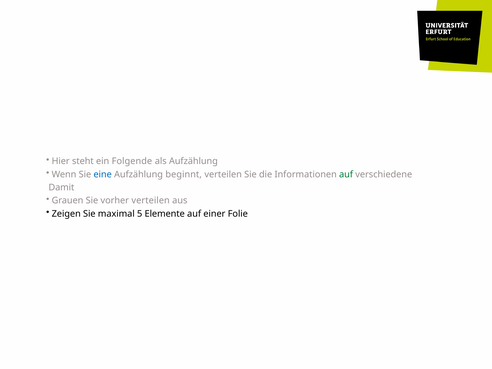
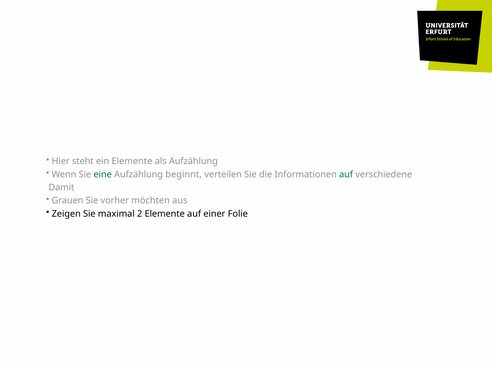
ein Folgende: Folgende -> Elemente (132, 161)
eine colour: blue -> green (103, 174)
vorher verteilen: verteilen -> möchten (151, 201)
5: 5 -> 2 (140, 214)
